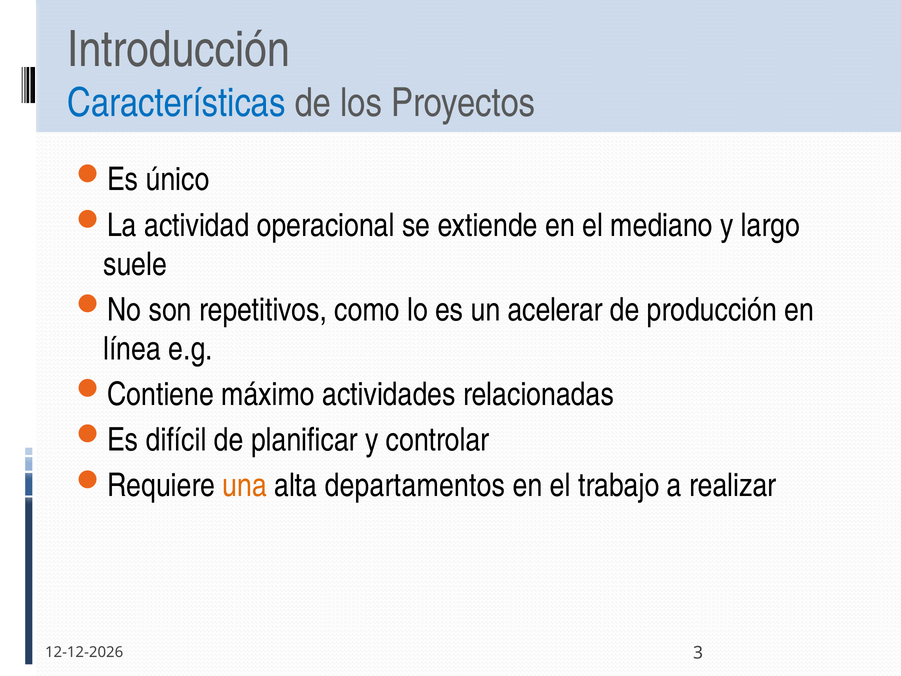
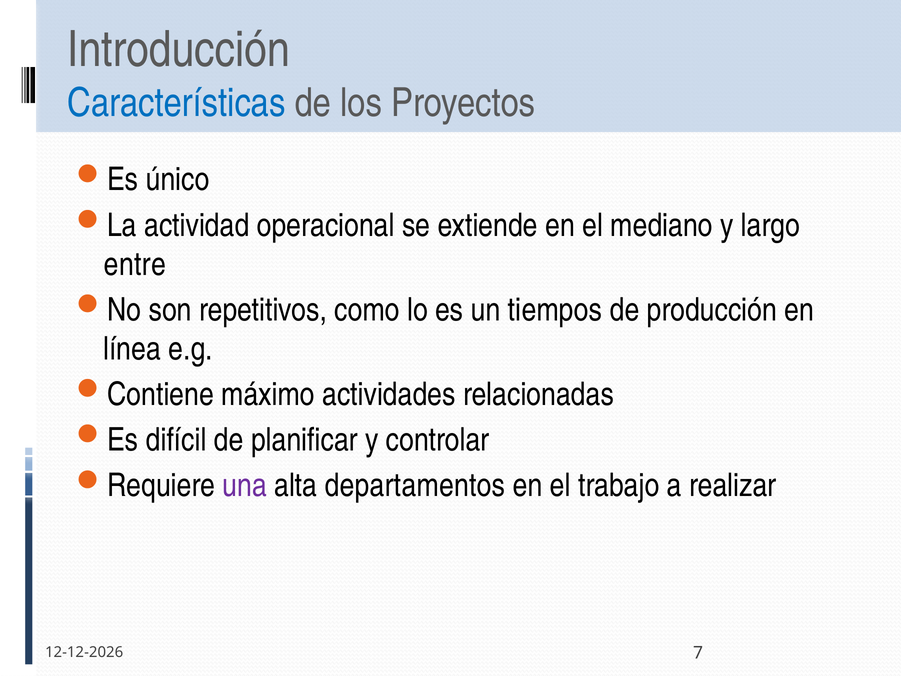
suele: suele -> entre (135, 264)
acelerar: acelerar -> tiempos (555, 310)
una colour: orange -> purple (245, 485)
3: 3 -> 7 (698, 653)
